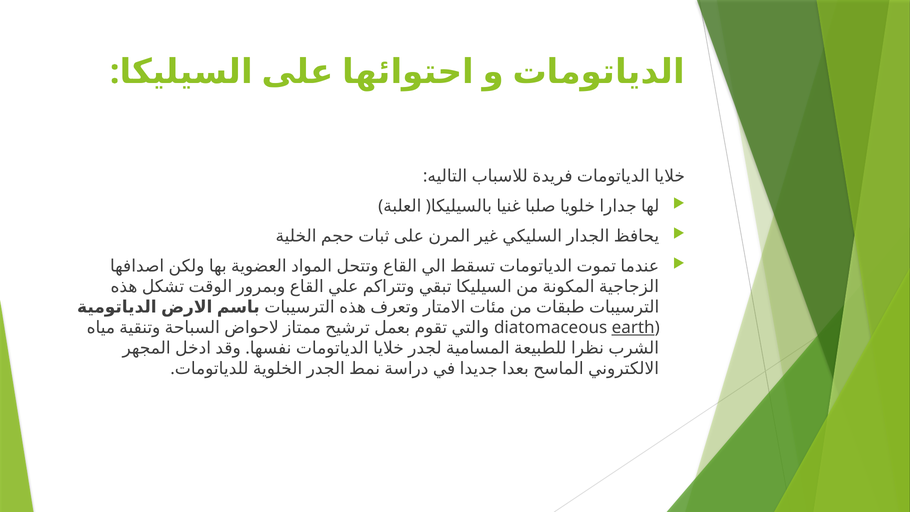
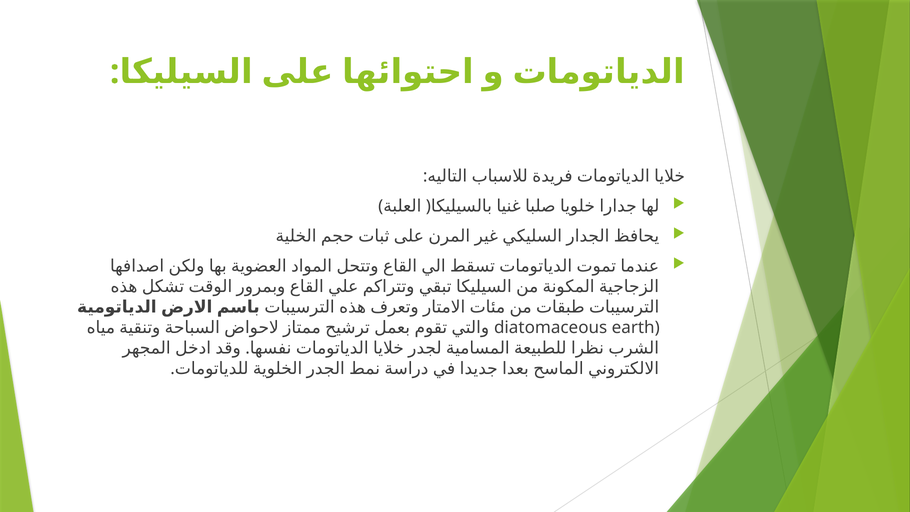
earth underline: present -> none (633, 327)
